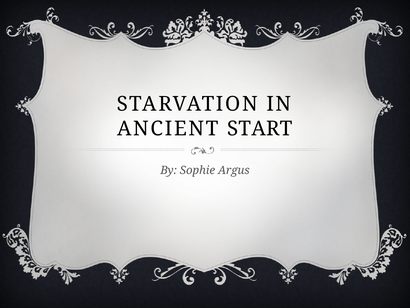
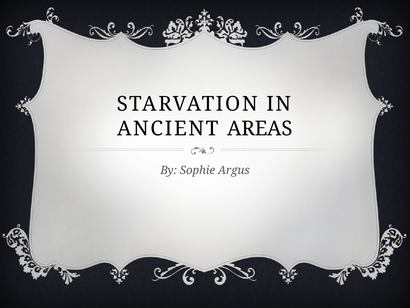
START: START -> AREAS (260, 129)
